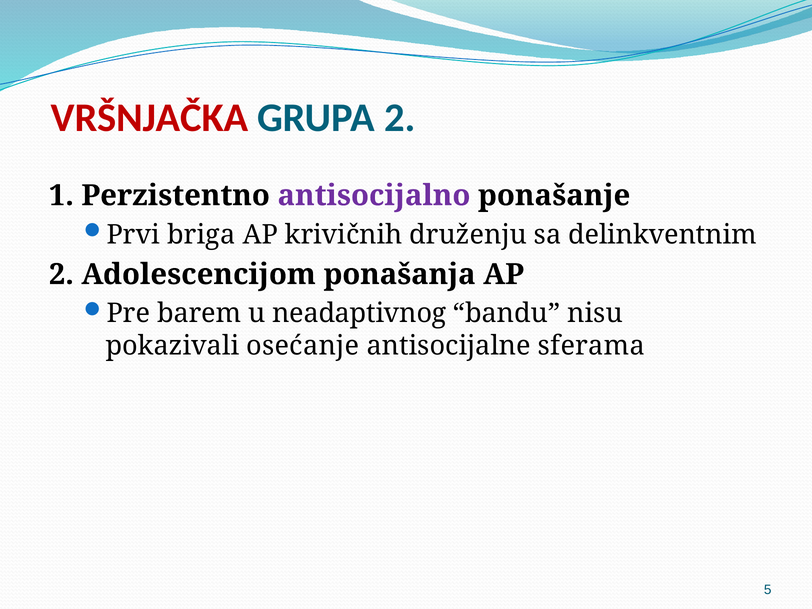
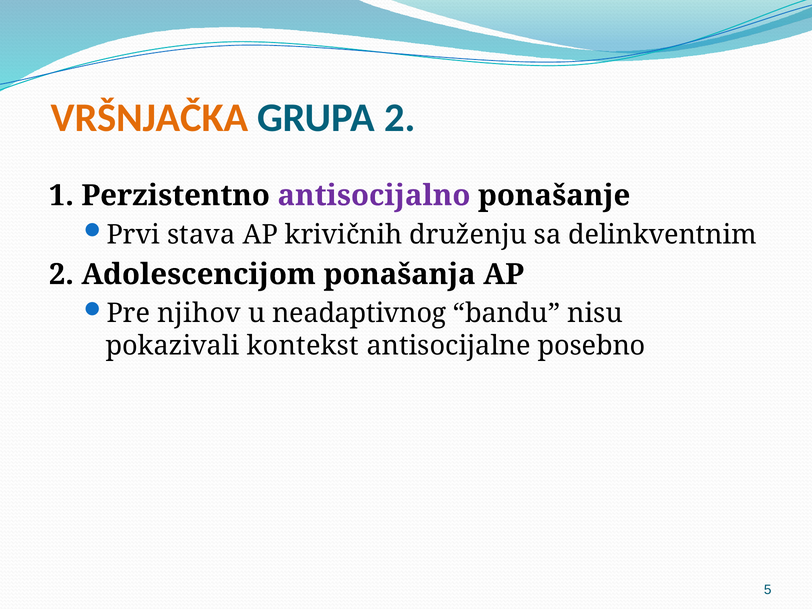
VRŠNJAČKA colour: red -> orange (149, 118)
briga: briga -> stava (201, 235)
barem: barem -> njihov (199, 313)
osećanje: osećanje -> kontekst (303, 346)
sferama: sferama -> posebno (592, 346)
